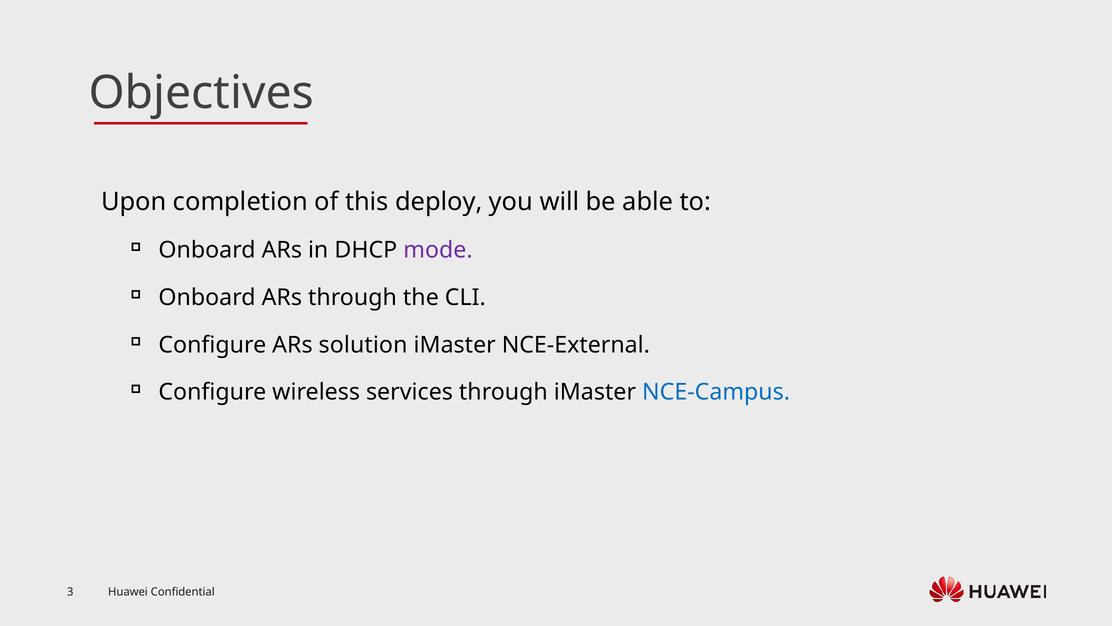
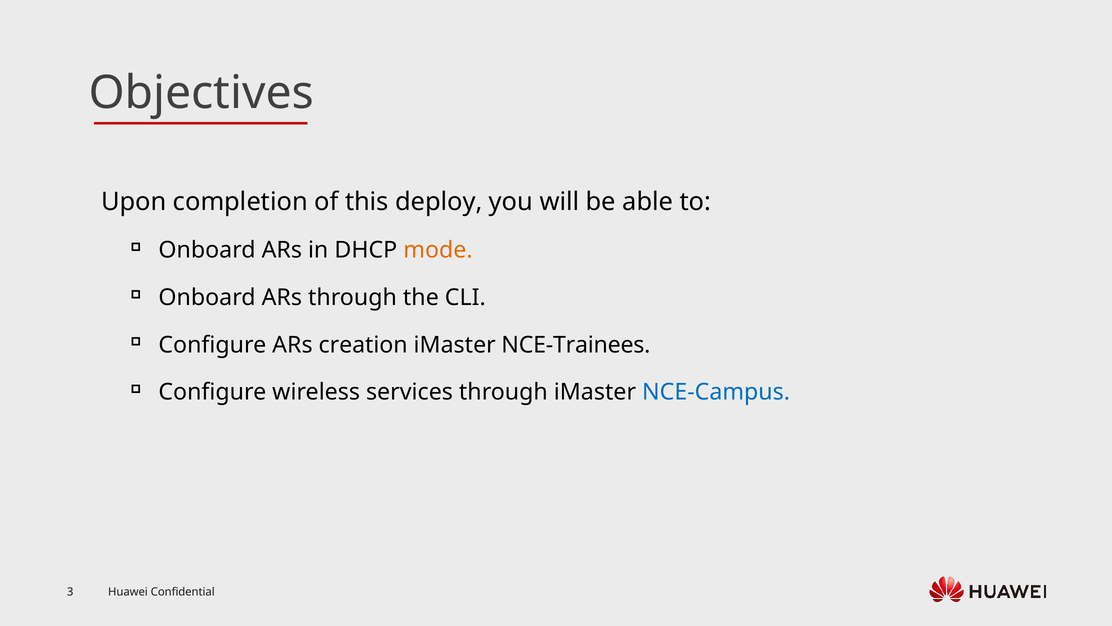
mode colour: purple -> orange (438, 250)
solution: solution -> creation (363, 345)
NCE-External: NCE-External -> NCE-Trainees (576, 345)
